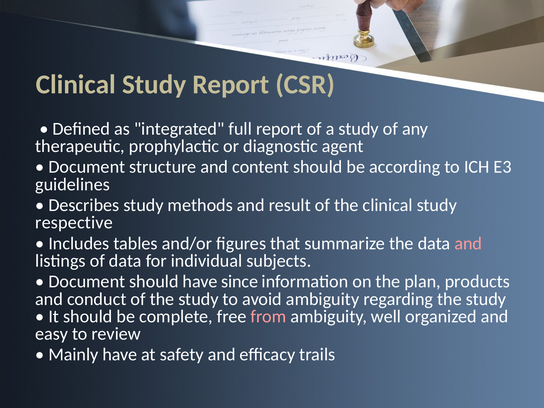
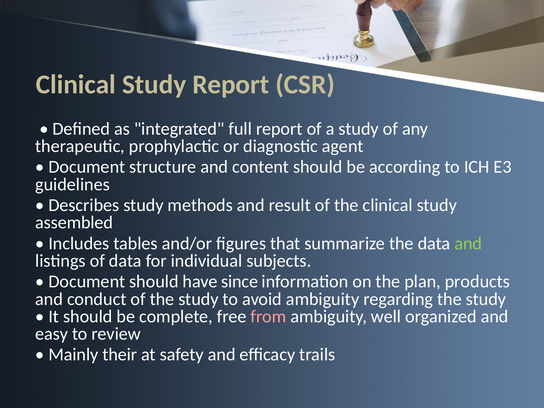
respective: respective -> assembled (74, 223)
and colour: pink -> light green (468, 243)
Mainly have: have -> their (120, 355)
